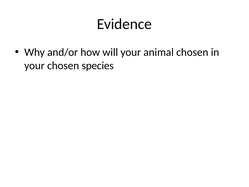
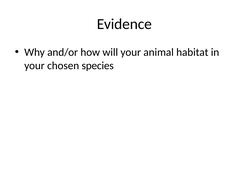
animal chosen: chosen -> habitat (192, 52)
